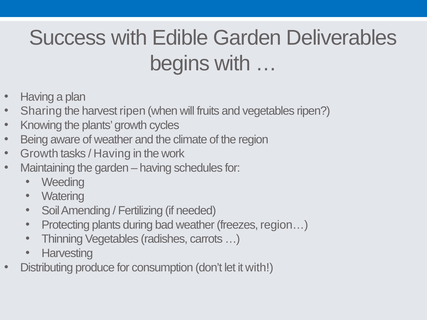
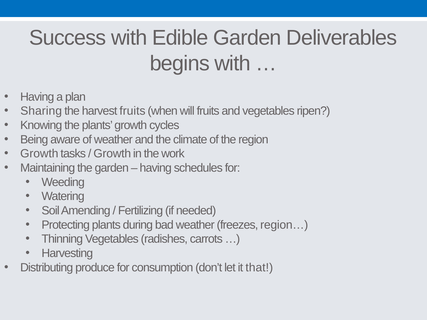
harvest ripen: ripen -> fruits (132, 111)
Having: Having -> Growth (112, 154)
it with: with -> that (259, 268)
